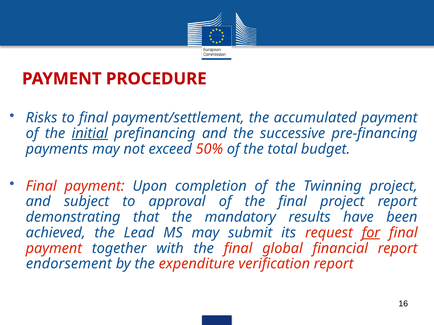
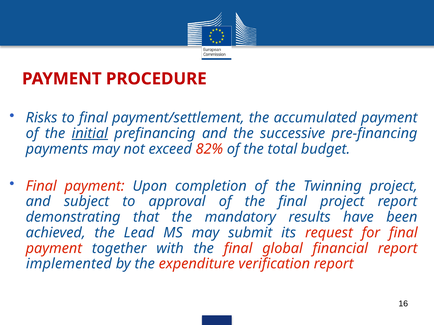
50%: 50% -> 82% (209, 149)
for underline: present -> none (371, 233)
endorsement: endorsement -> implemented (69, 264)
